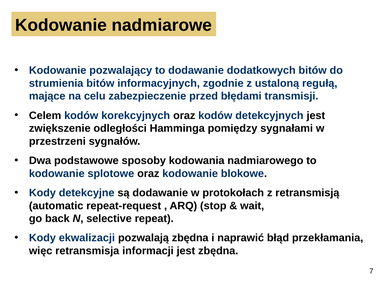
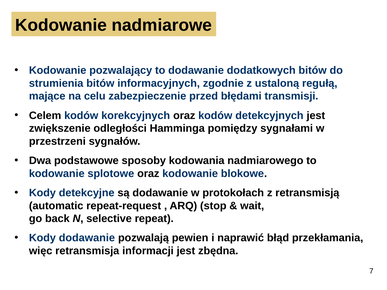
Kody ekwalizacji: ekwalizacji -> dodawanie (87, 238)
pozwalają zbędna: zbędna -> pewien (190, 238)
